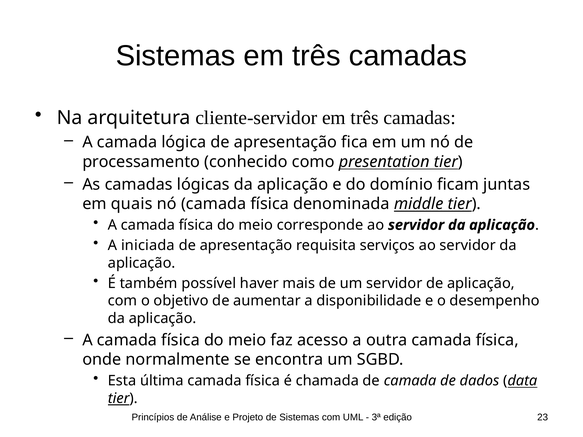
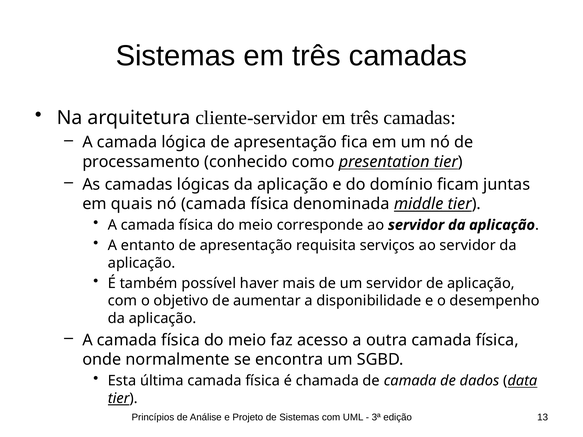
iniciada: iniciada -> entanto (148, 246)
23: 23 -> 13 (543, 418)
